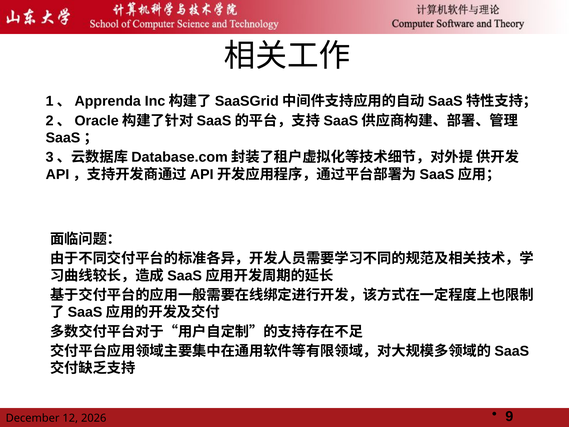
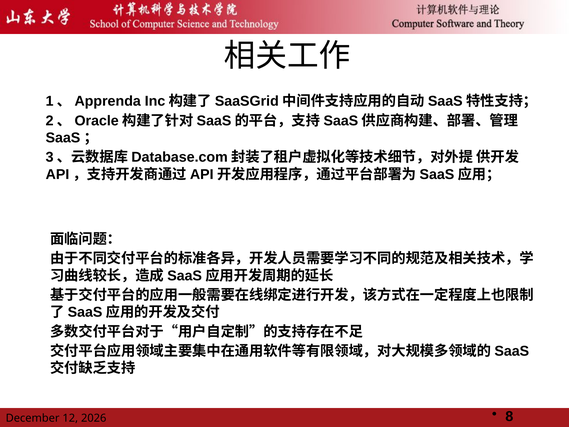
9: 9 -> 8 (509, 416)
